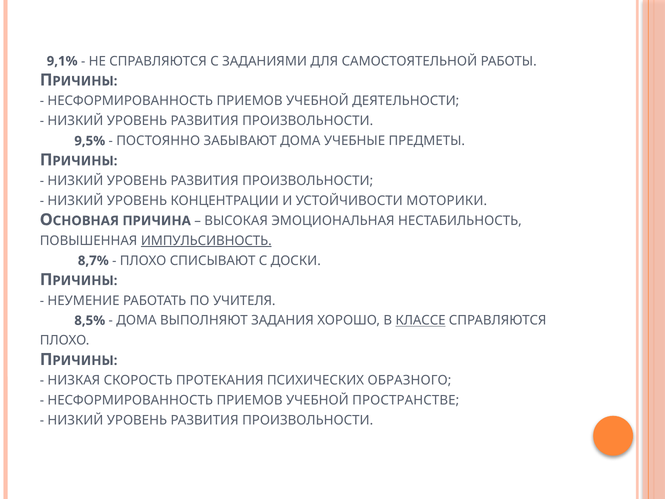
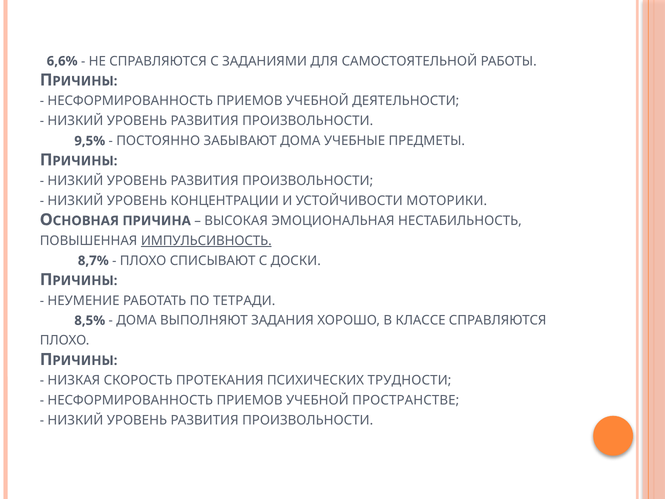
9,1%: 9,1% -> 6,6% (62, 61)
УЧИТЕЛЯ: УЧИТЕЛЯ -> ТЕТРАДИ (244, 300)
КЛАССЕ underline: present -> none (421, 320)
ОБРАЗНОГО: ОБРАЗНОГО -> ТРУДНОСТИ (409, 380)
